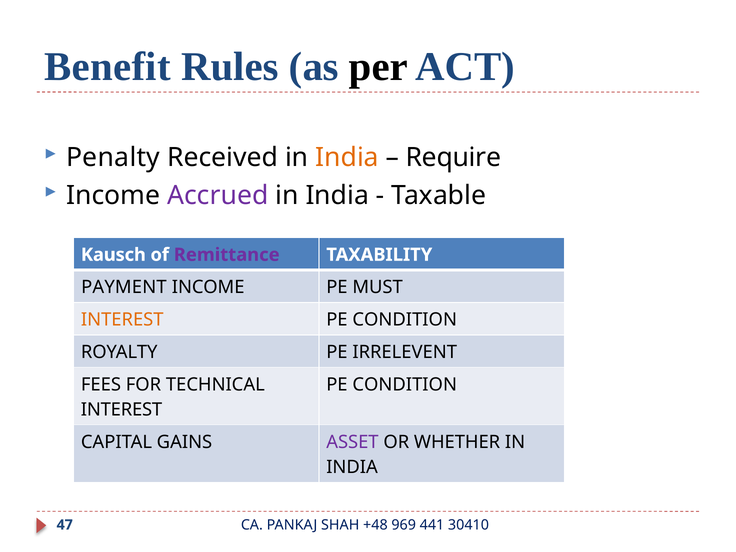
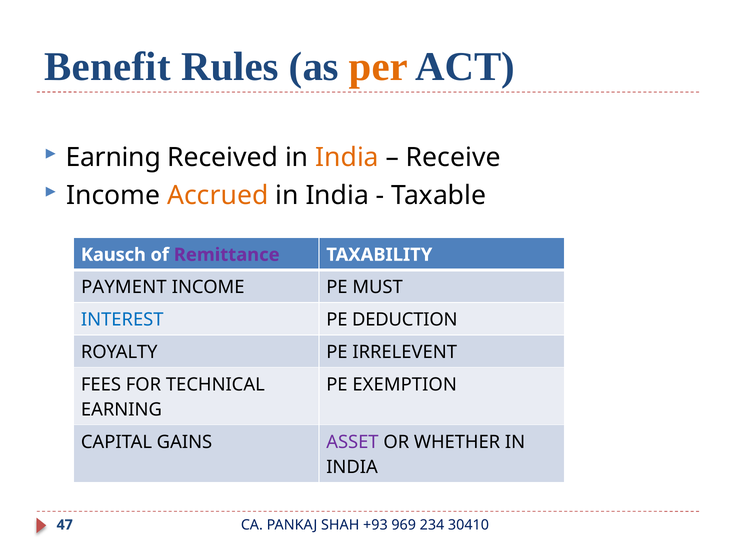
per colour: black -> orange (378, 67)
Penalty: Penalty -> Earning (113, 158)
Require: Require -> Receive (453, 158)
Accrued colour: purple -> orange (218, 196)
INTEREST colour: orange -> blue (122, 320)
CONDITION: CONDITION -> DEDUCTION (405, 320)
CONDITION: CONDITION -> EXEMPTION (405, 385)
INTEREST: INTEREST -> EARNING (121, 410)
+48: +48 -> +93 (375, 525)
441: 441 -> 234 (432, 525)
